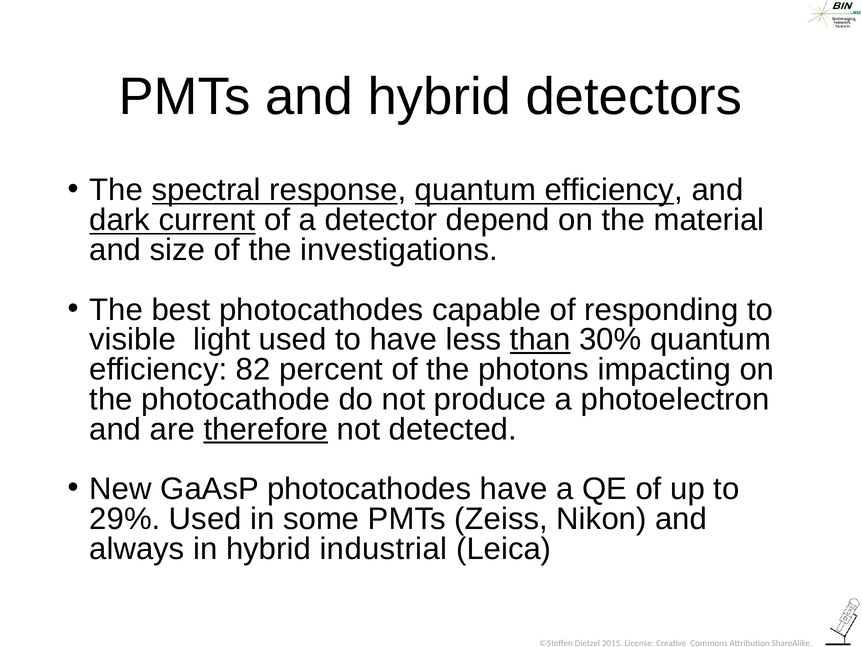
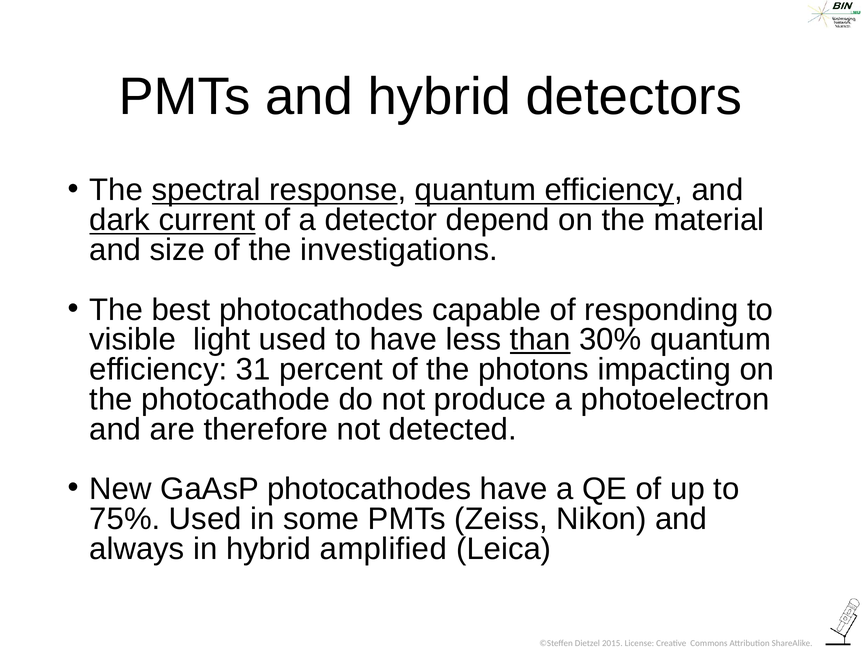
82: 82 -> 31 (253, 369)
therefore underline: present -> none (266, 429)
29%: 29% -> 75% (125, 519)
industrial: industrial -> amplified (383, 548)
